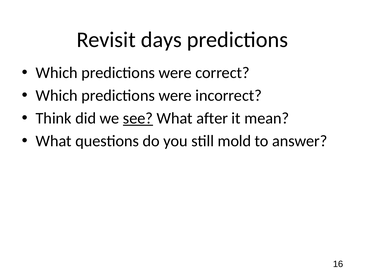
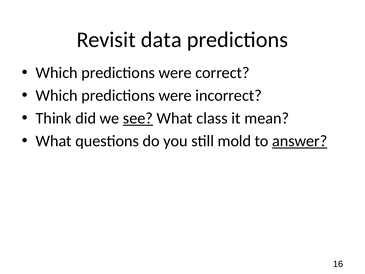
days: days -> data (161, 40)
after: after -> class (212, 118)
answer underline: none -> present (300, 141)
